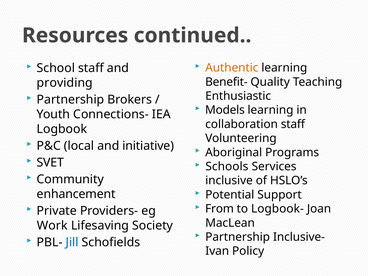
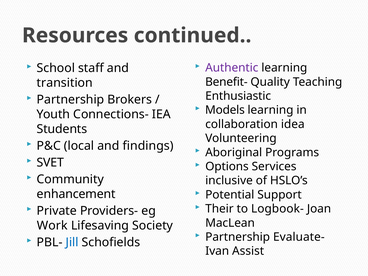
Authentic colour: orange -> purple (232, 68)
providing: providing -> transition (65, 83)
collaboration staff: staff -> idea (293, 124)
Logbook: Logbook -> Students (62, 129)
initiative: initiative -> findings (148, 146)
Schools: Schools -> Options (227, 166)
From: From -> Their (219, 209)
Inclusive-: Inclusive- -> Evaluate- (299, 237)
Policy: Policy -> Assist (248, 251)
